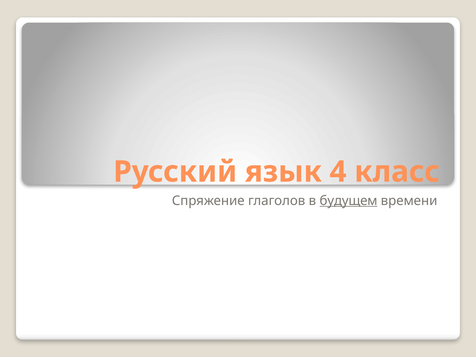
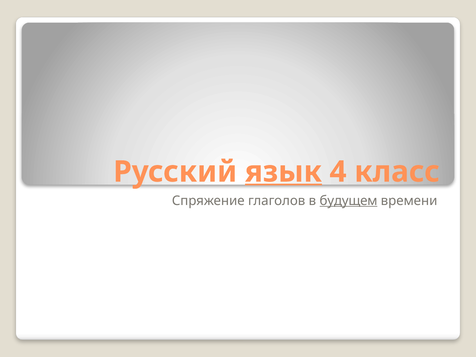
язык underline: none -> present (283, 172)
